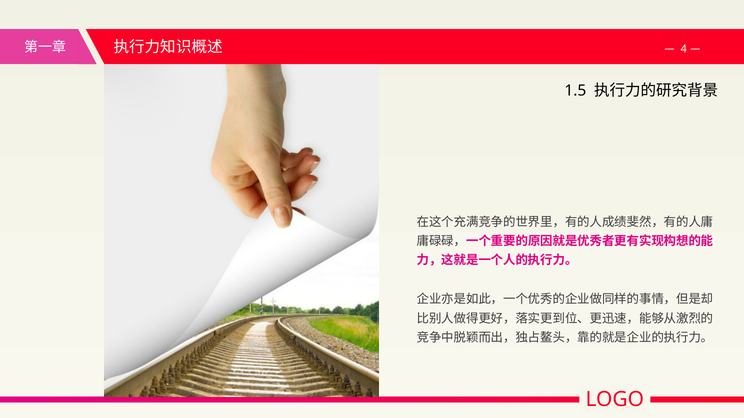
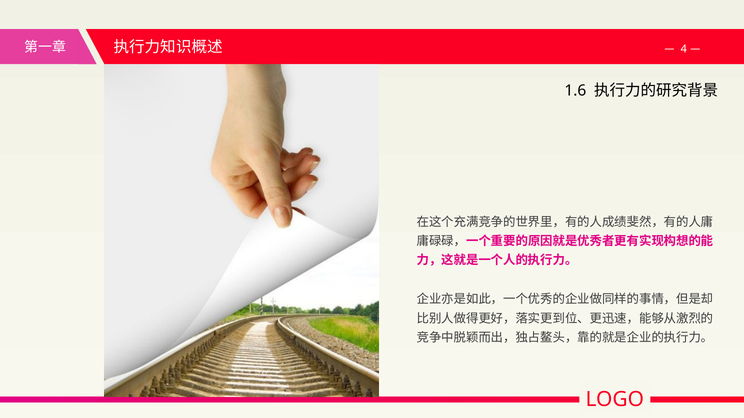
1.5: 1.5 -> 1.6 (575, 91)
